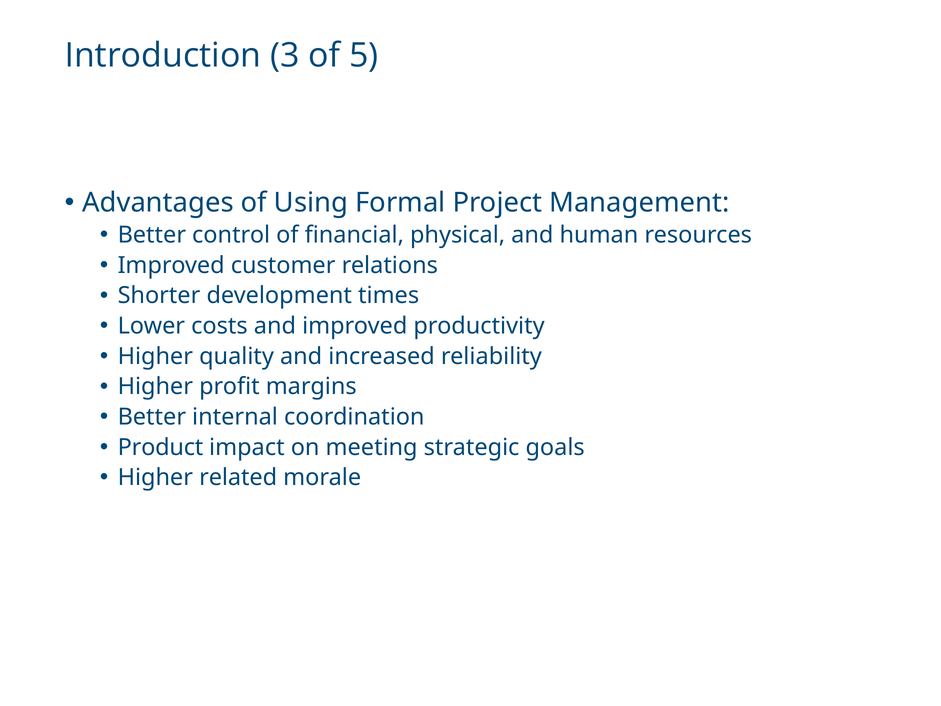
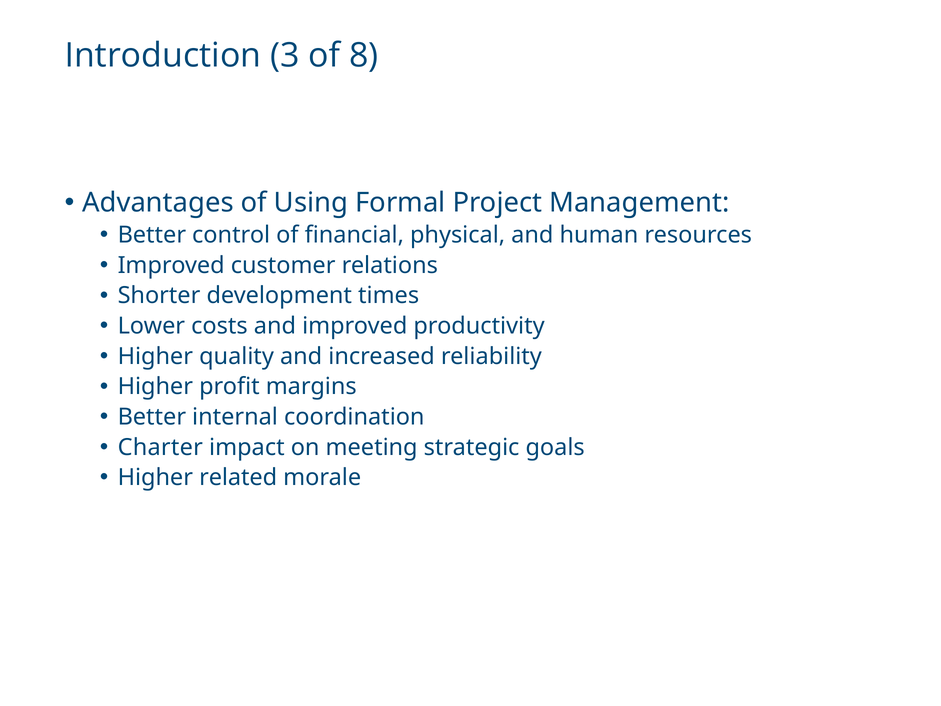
5: 5 -> 8 (364, 56)
Product: Product -> Charter (160, 447)
